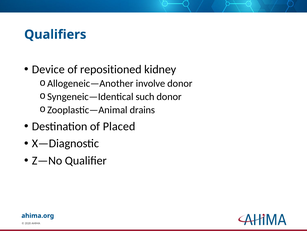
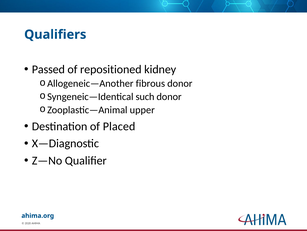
Device: Device -> Passed (48, 69)
involve: involve -> fibrous (150, 83)
drains: drains -> upper (142, 110)
